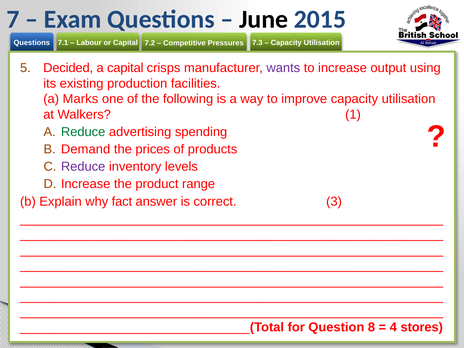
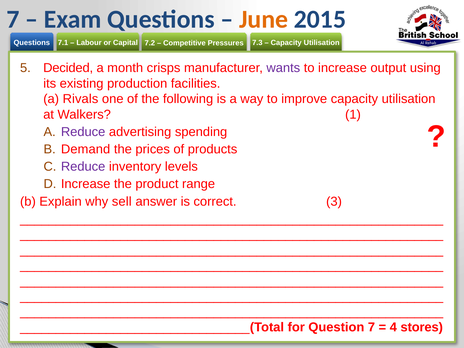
June colour: black -> orange (264, 19)
a capital: capital -> month (125, 68)
Marks: Marks -> Rivals (80, 99)
Reduce colour: green -> purple (83, 132)
fact: fact -> sell (122, 201)
Question 8: 8 -> 7 (371, 327)
